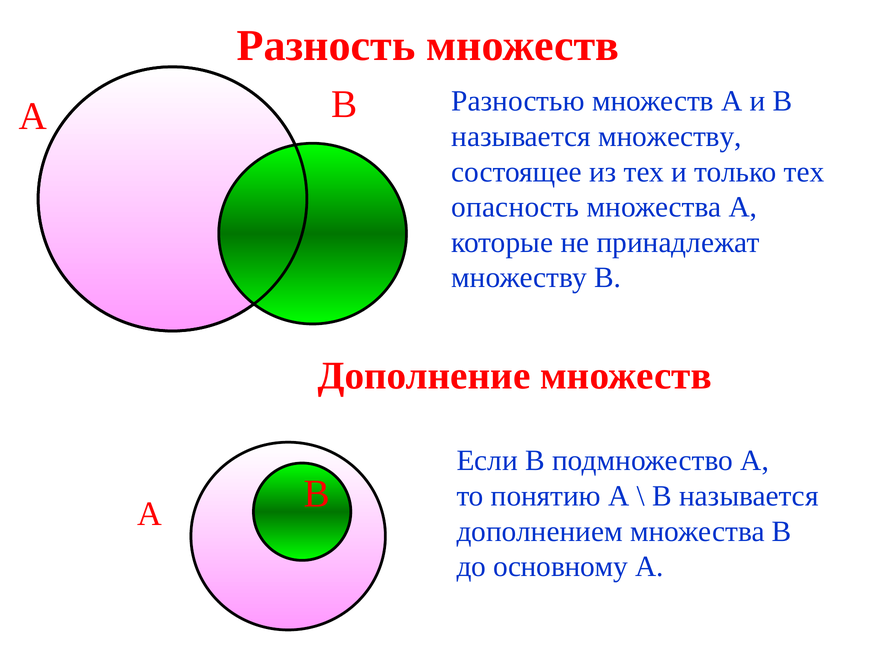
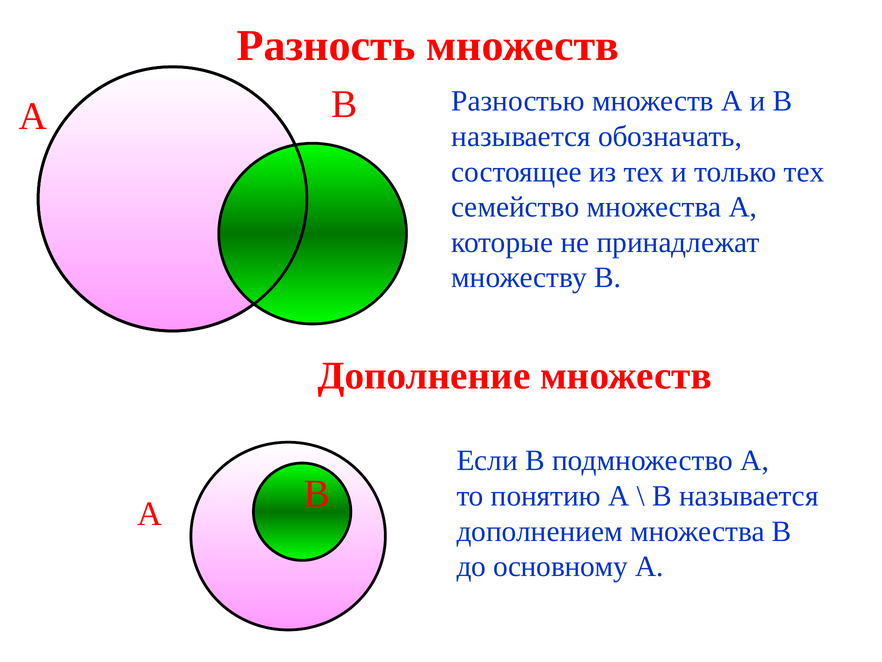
называется множеству: множеству -> обозначать (670, 136)
опасность: опасность -> семейство (515, 207)
